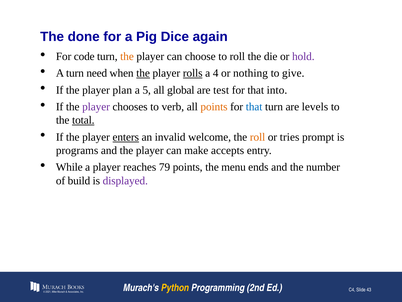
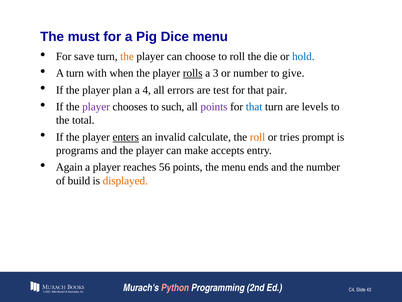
done: done -> must (84, 37)
Dice again: again -> menu (210, 37)
code: code -> save (84, 56)
hold colour: purple -> blue (303, 56)
need: need -> with (97, 73)
the underline: present -> none (143, 73)
4: 4 -> 3 (216, 73)
or nothing: nothing -> number (251, 73)
5: 5 -> 4 (147, 90)
global: global -> errors (181, 90)
into: into -> pair (277, 90)
verb: verb -> such (173, 107)
points colour: orange -> purple (214, 107)
total underline: present -> none (83, 120)
welcome: welcome -> calculate (210, 137)
While: While -> Again (69, 167)
79: 79 -> 56 (165, 167)
displayed colour: purple -> orange (125, 180)
Python colour: yellow -> pink (175, 287)
